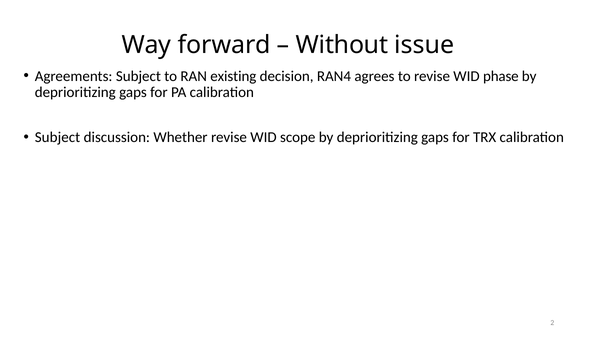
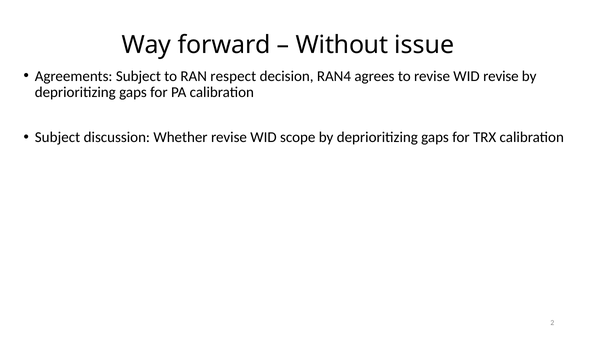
existing: existing -> respect (233, 76)
WID phase: phase -> revise (501, 76)
